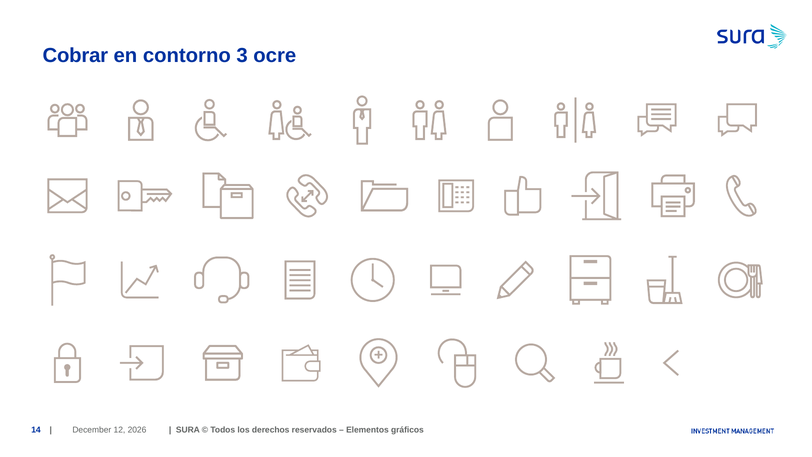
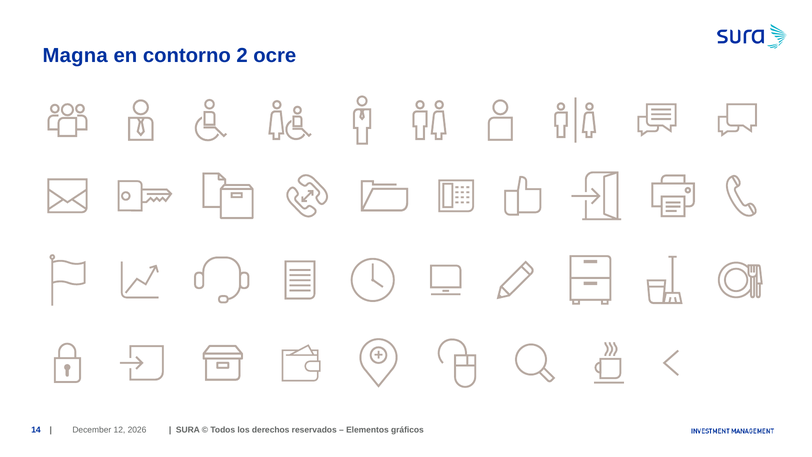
Cobrar: Cobrar -> Magna (75, 56)
3: 3 -> 2 (242, 56)
